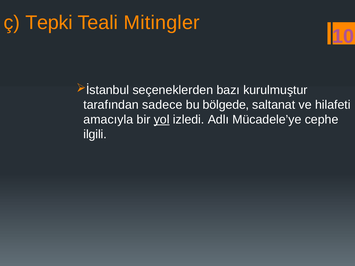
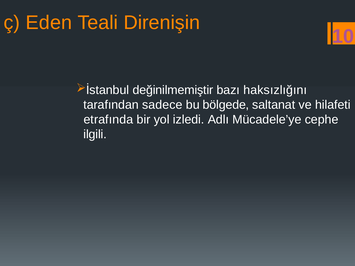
Tepki: Tepki -> Eden (49, 23)
Mitingler: Mitingler -> Direnişin (162, 23)
seçeneklerden: seçeneklerden -> değinilmemiştir (173, 90)
kurulmuştur: kurulmuştur -> haksızlığını (275, 90)
amacıyla: amacıyla -> etrafında (108, 120)
yol underline: present -> none (162, 120)
